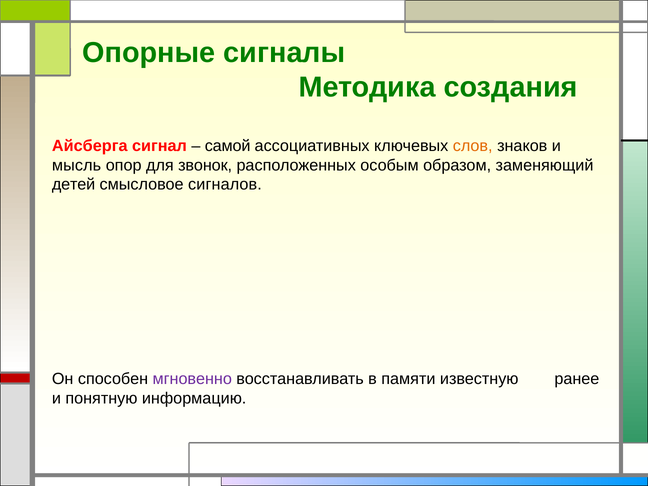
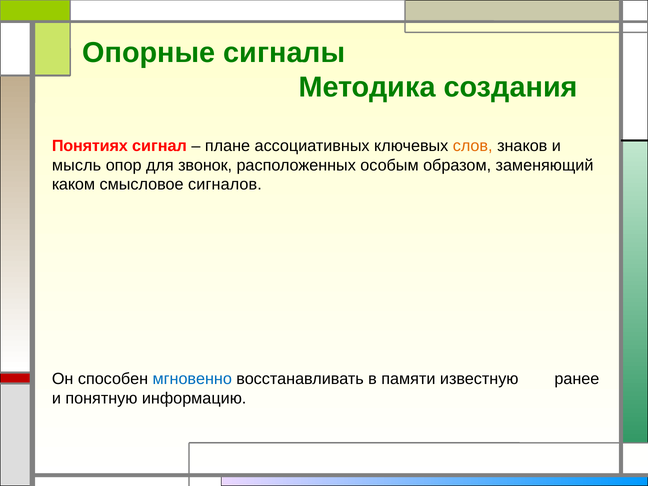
Айсберга: Айсберга -> Понятиях (90, 146)
самой: самой -> плане (228, 146)
детей: детей -> каком (74, 185)
мгновенно colour: purple -> blue (192, 379)
